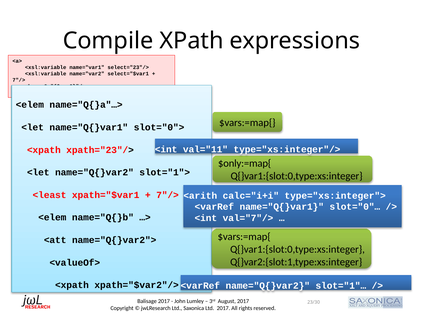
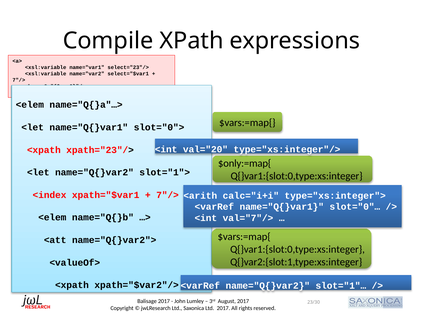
val="11: val="11 -> val="20 (205, 150)
<least: <least -> <index (50, 195)
